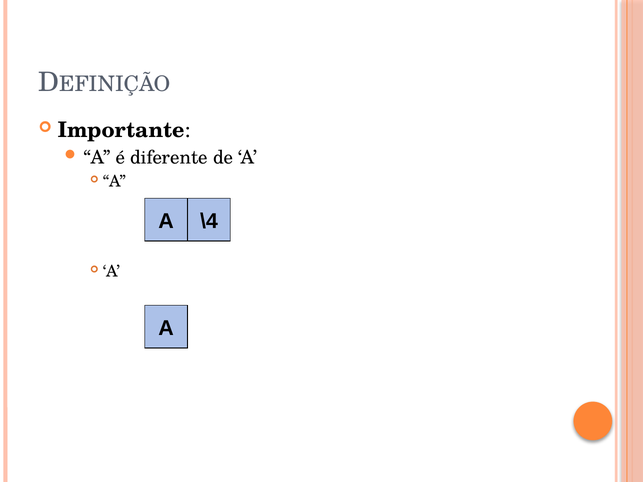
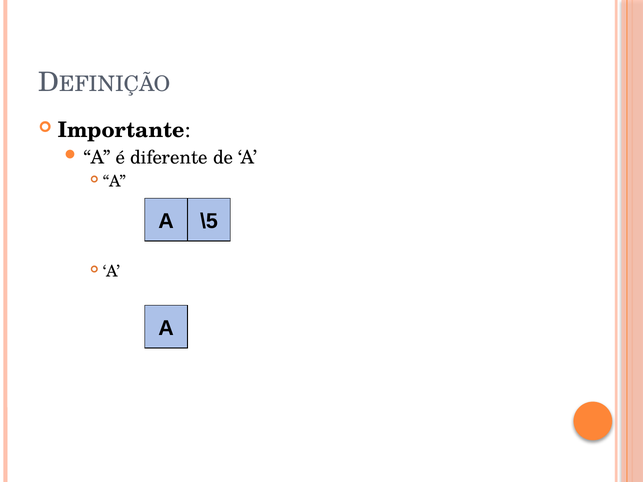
\4: \4 -> \5 (209, 221)
